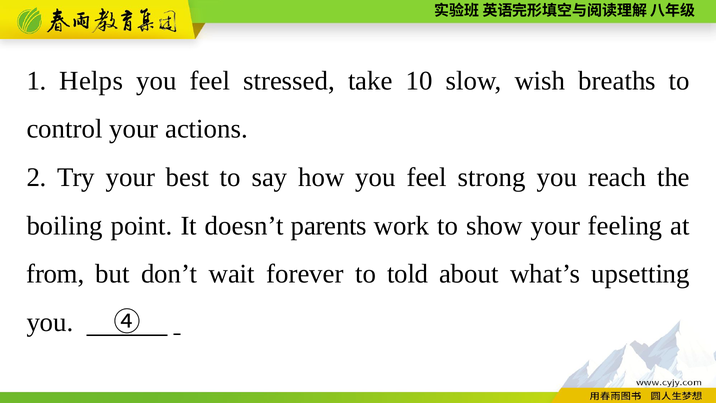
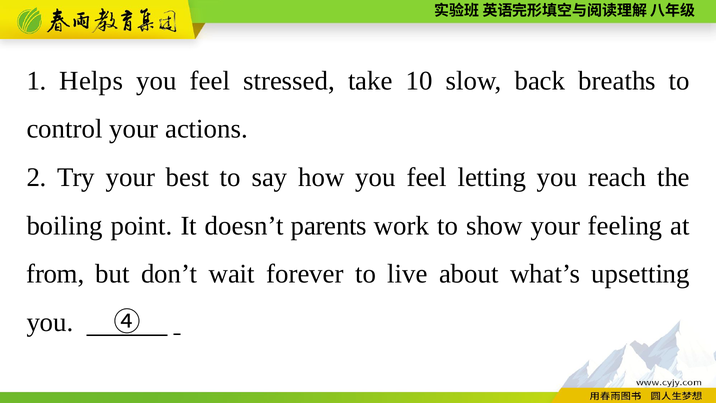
wish: wish -> back (540, 81)
strong: strong -> letting (492, 177)
told: told -> live (408, 274)
